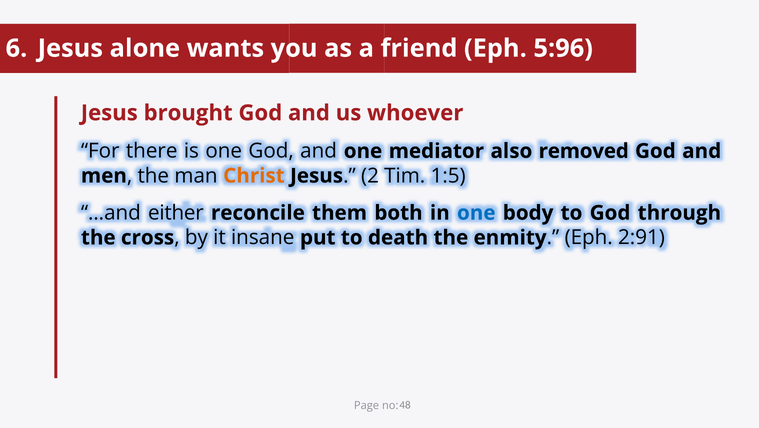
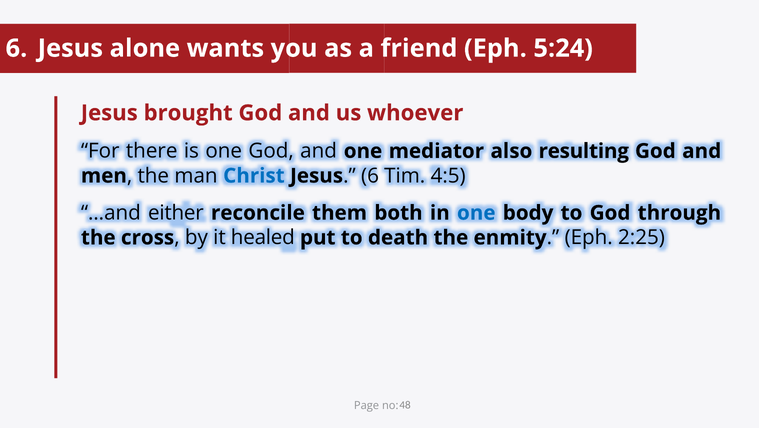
5:96: 5:96 -> 5:24 (563, 48)
removed: removed -> resulting (584, 151)
Christ colour: orange -> blue (254, 176)
Jesus 2: 2 -> 6 (370, 176)
1:5: 1:5 -> 4:5 (448, 176)
insane: insane -> healed (263, 238)
2:91: 2:91 -> 2:25 (641, 238)
